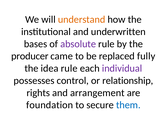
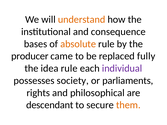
underwritten: underwritten -> consequence (118, 32)
absolute colour: purple -> orange (78, 44)
control: control -> society (73, 81)
relationship: relationship -> parliaments (128, 81)
arrangement: arrangement -> philosophical (97, 93)
foundation: foundation -> descendant (50, 105)
them colour: blue -> orange (128, 105)
